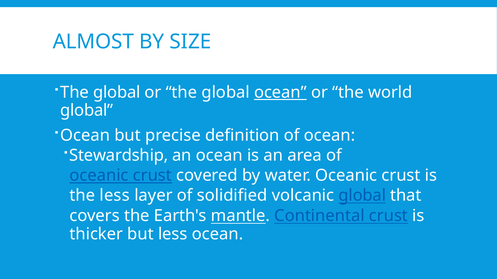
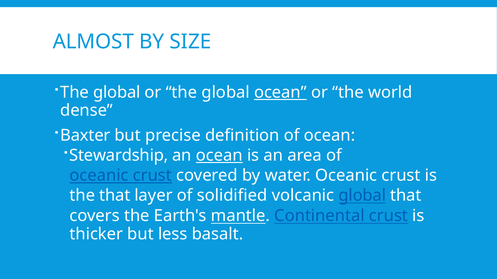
global: global -> dense (87, 111)
Ocean: Ocean -> Baxter (85, 136)
ocean underline: none -> present (219, 156)
the less: less -> that (115, 196)
less ocean: ocean -> basalt (218, 235)
